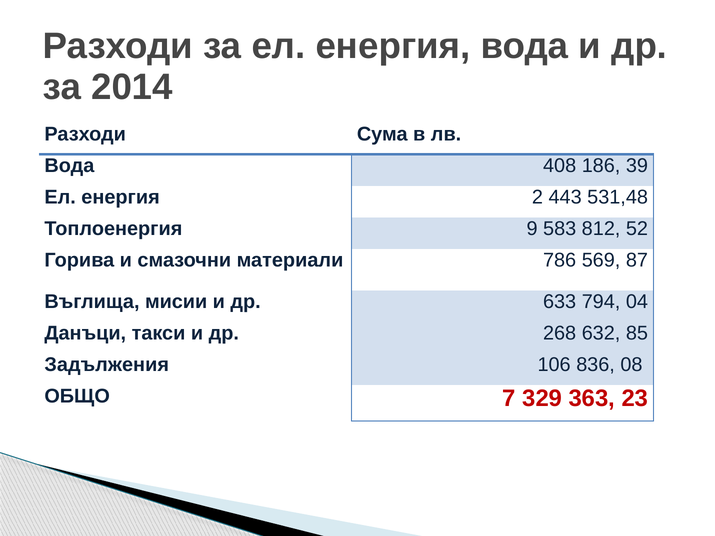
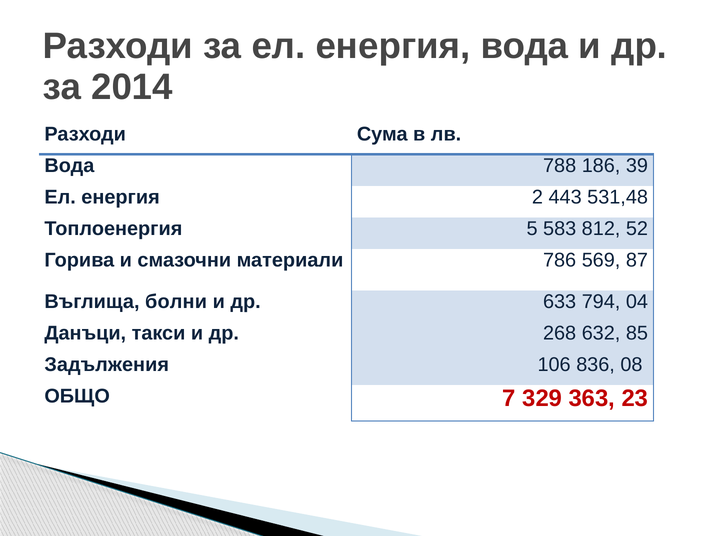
408: 408 -> 788 (560, 166)
9: 9 -> 5 (532, 229)
мисии: мисии -> болни (176, 302)
